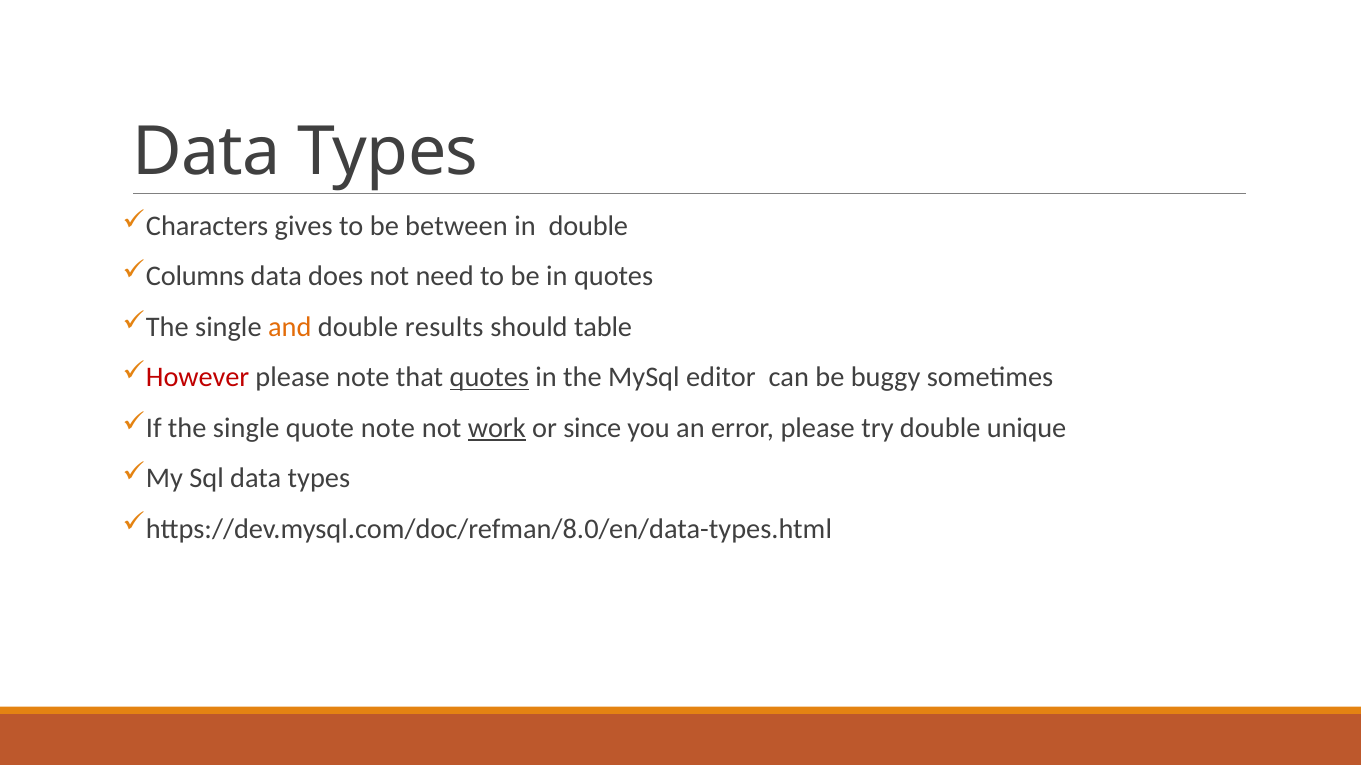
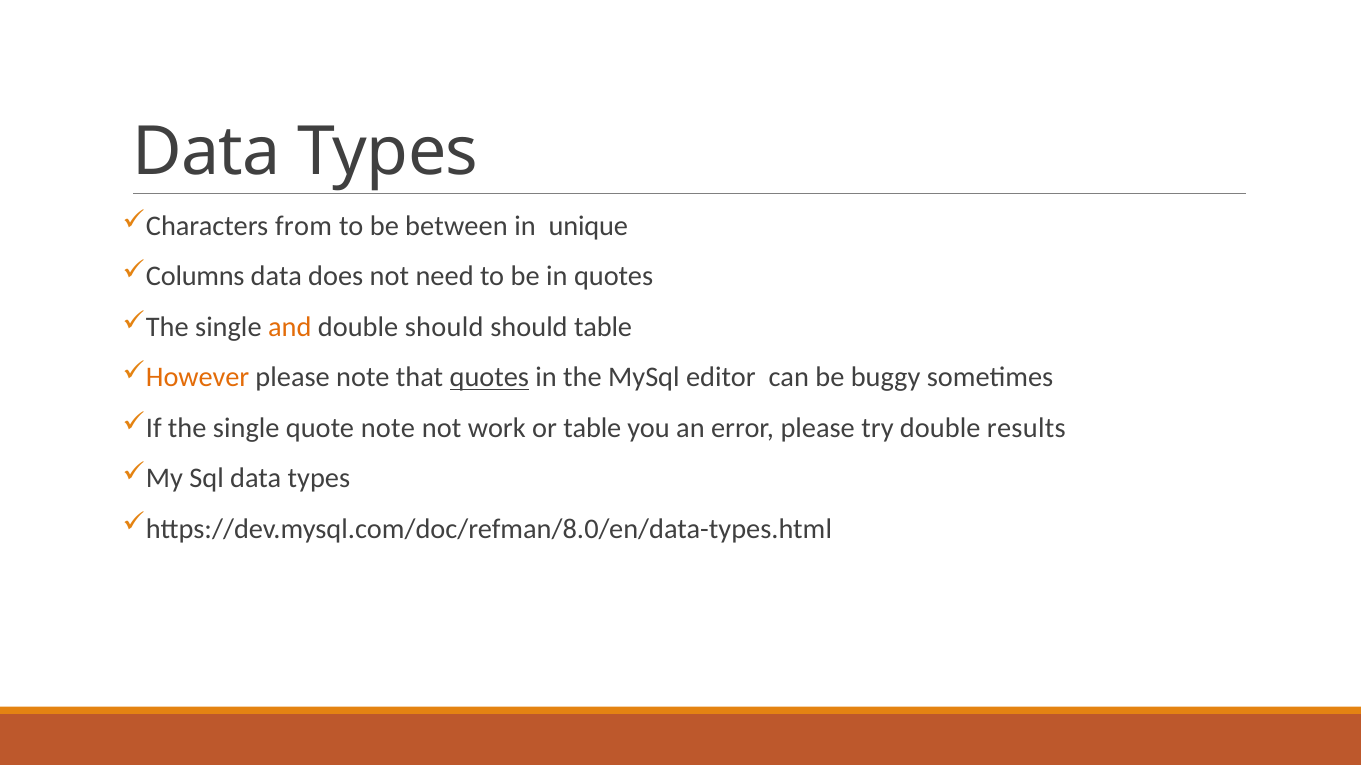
gives: gives -> from (304, 226)
in double: double -> unique (588, 226)
double results: results -> should (444, 327)
However colour: red -> orange (198, 378)
work underline: present -> none (497, 428)
or since: since -> table (592, 428)
unique: unique -> results (1026, 428)
